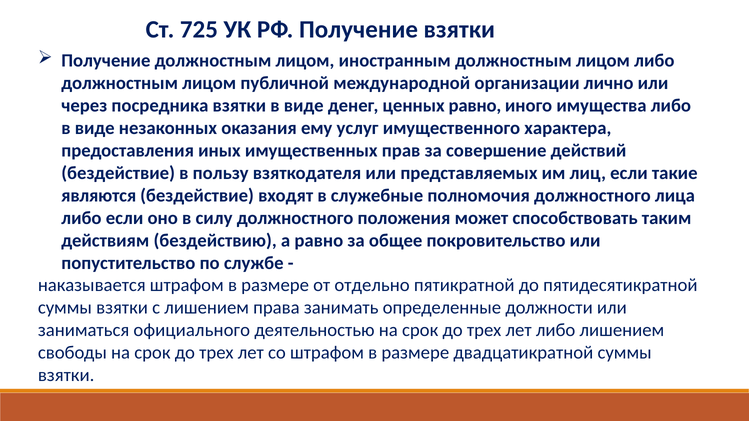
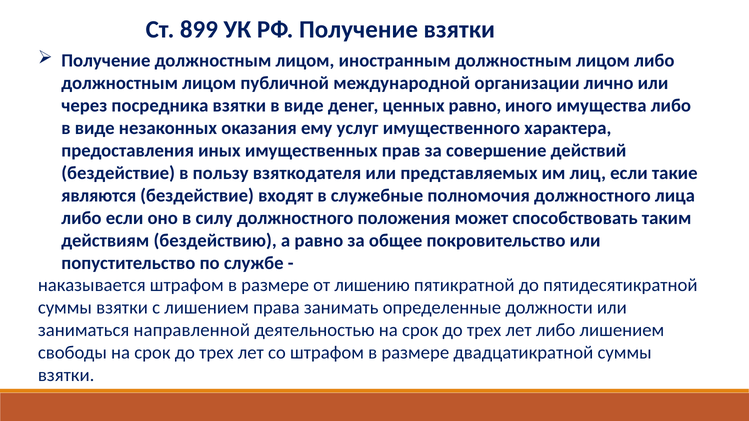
725: 725 -> 899 (199, 30)
отдельно: отдельно -> лишению (372, 286)
официального: официального -> направленной (192, 330)
